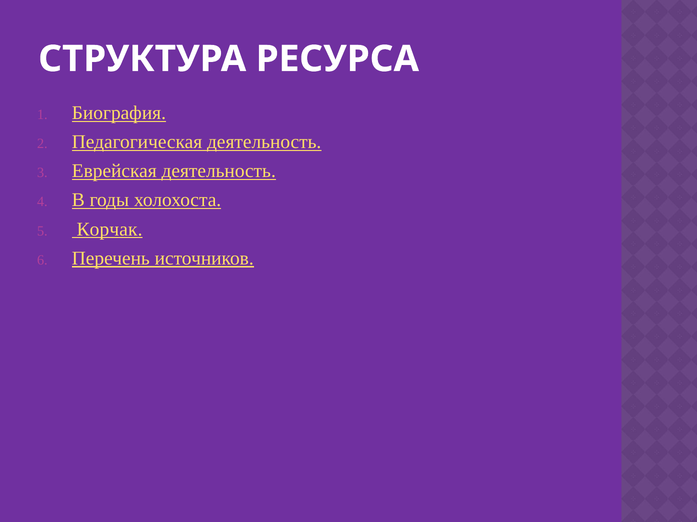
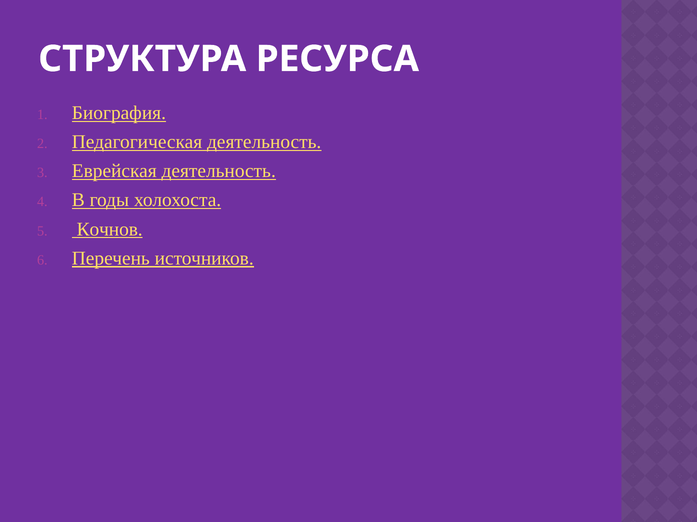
Корчак: Корчак -> Кочнов (110, 229)
